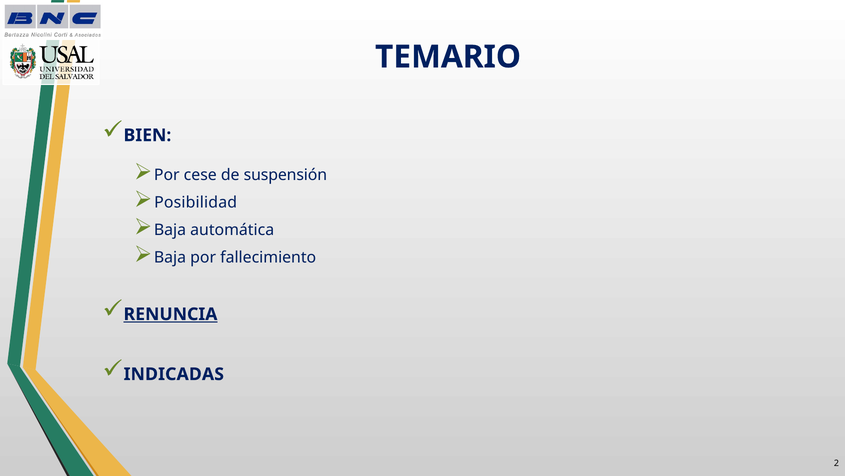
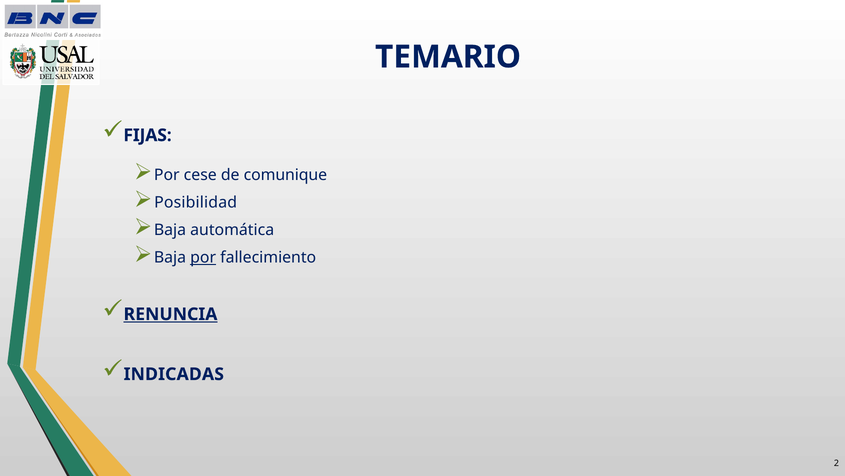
BIEN: BIEN -> FIJAS (148, 135)
suspensión: suspensión -> comunique (285, 175)
por underline: none -> present (203, 257)
